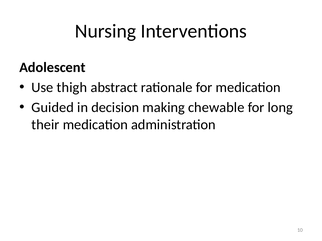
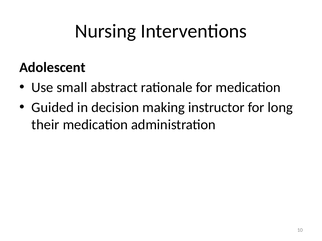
thigh: thigh -> small (72, 88)
chewable: chewable -> instructor (216, 108)
